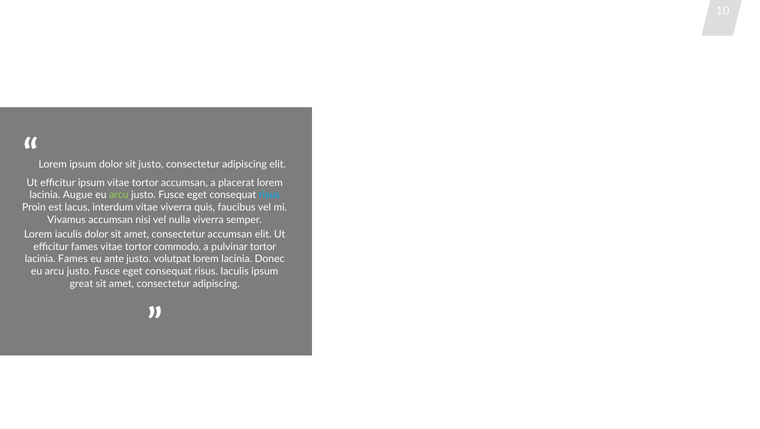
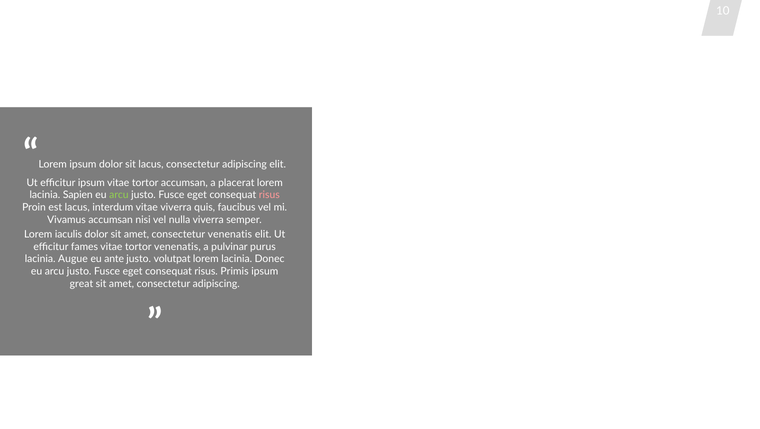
sit justo: justo -> lacus (151, 164)
Augue: Augue -> Sapien (78, 195)
risus colour: light blue -> pink (269, 195)
consectetur accumsan: accumsan -> venenatis (230, 234)
tortor commodo: commodo -> venenatis (177, 246)
pulvinar tortor: tortor -> purus (263, 246)
lacinia Fames: Fames -> Augue (73, 259)
risus Iaculis: Iaculis -> Primis (235, 271)
